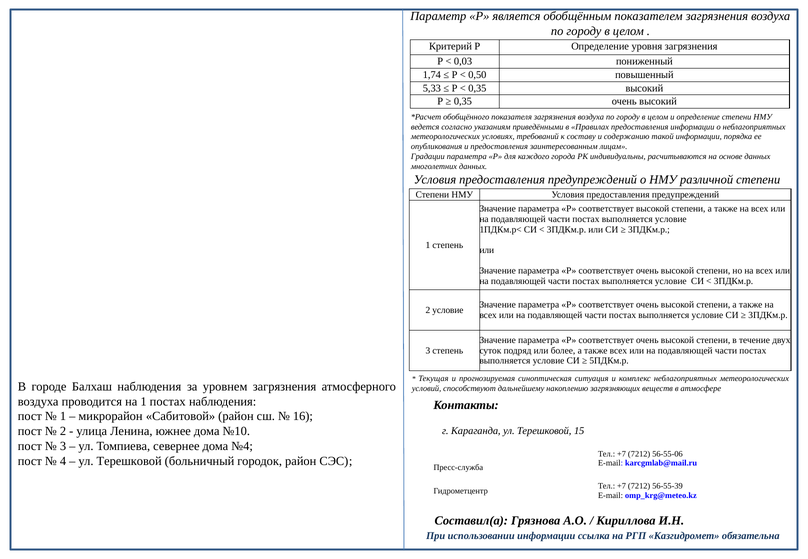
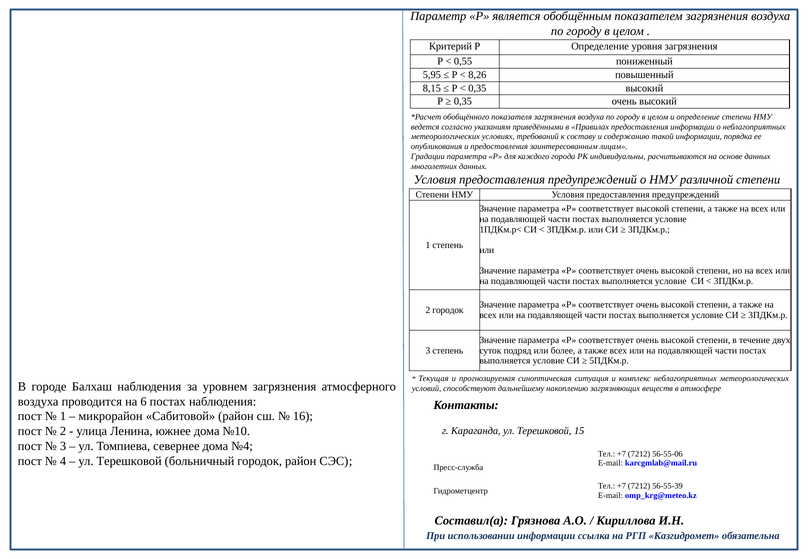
0,03: 0,03 -> 0,55 (463, 62)
1,74: 1,74 -> 5,95 (432, 75)
0,50: 0,50 -> 8,26 (477, 75)
5,33: 5,33 -> 8,15 (432, 88)
2 условие: условие -> городок (448, 310)
на 1: 1 -> 6 (143, 402)
